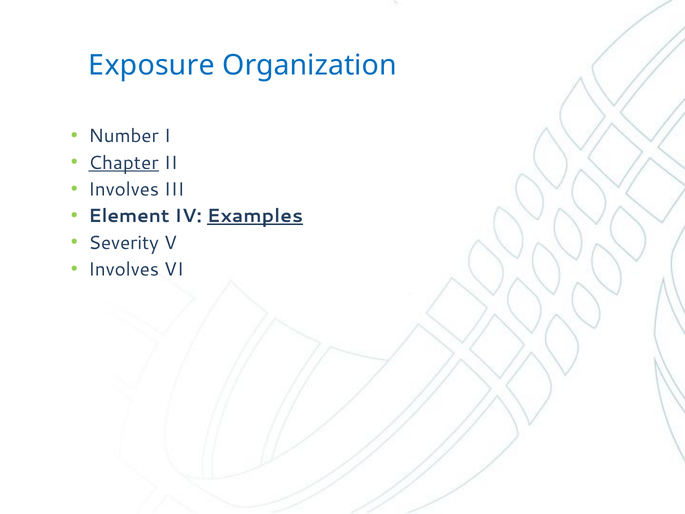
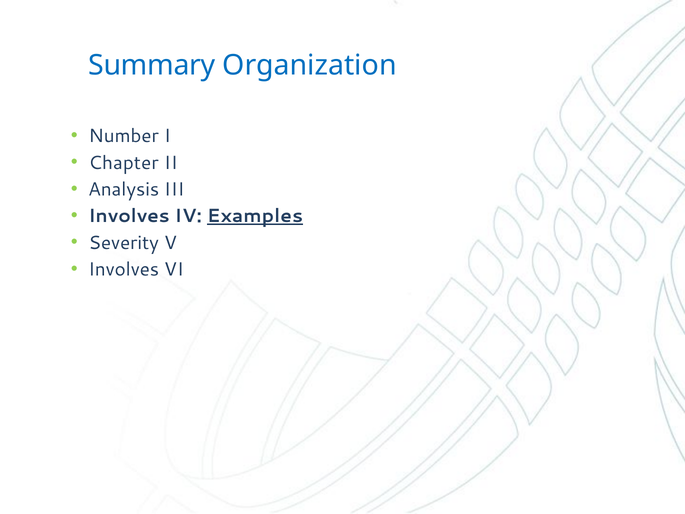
Exposure: Exposure -> Summary (152, 65)
Chapter underline: present -> none (124, 163)
Involves: Involves -> Analysis (124, 189)
Element: Element -> Involves (129, 216)
